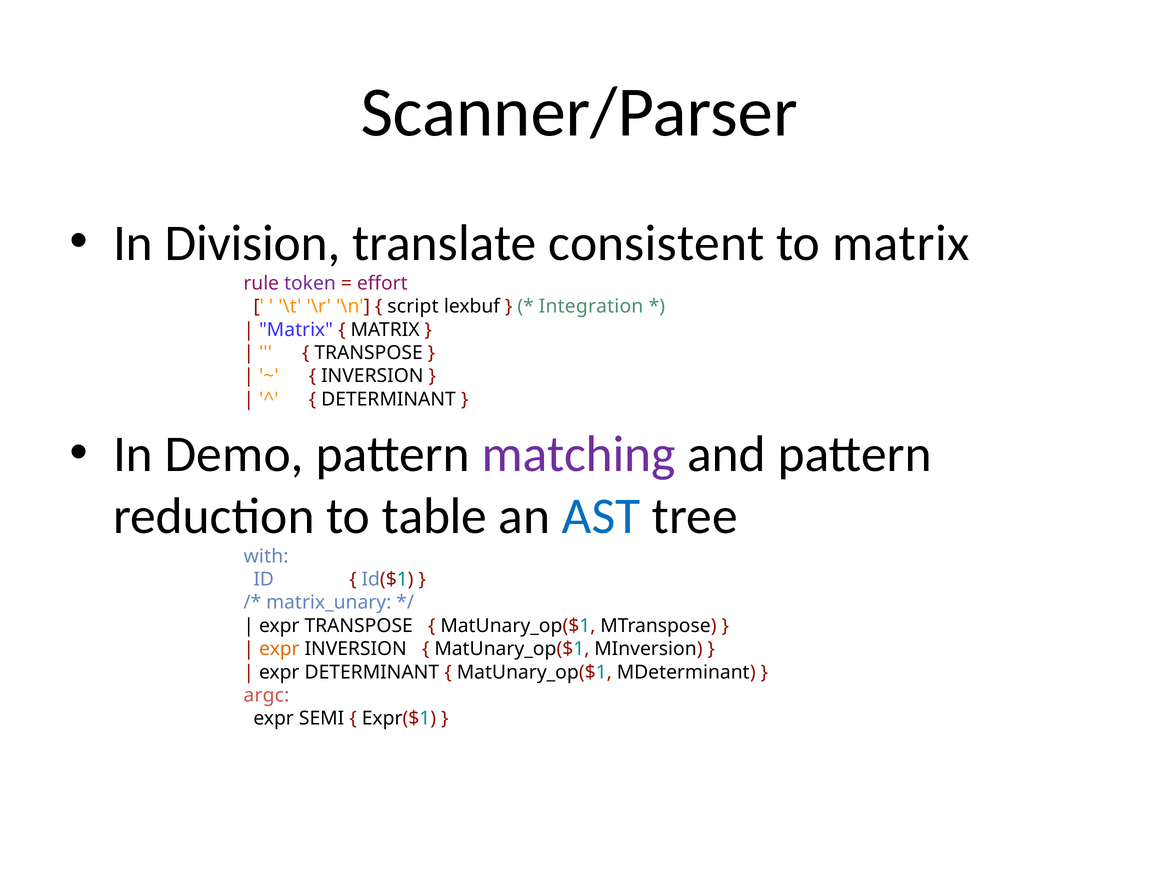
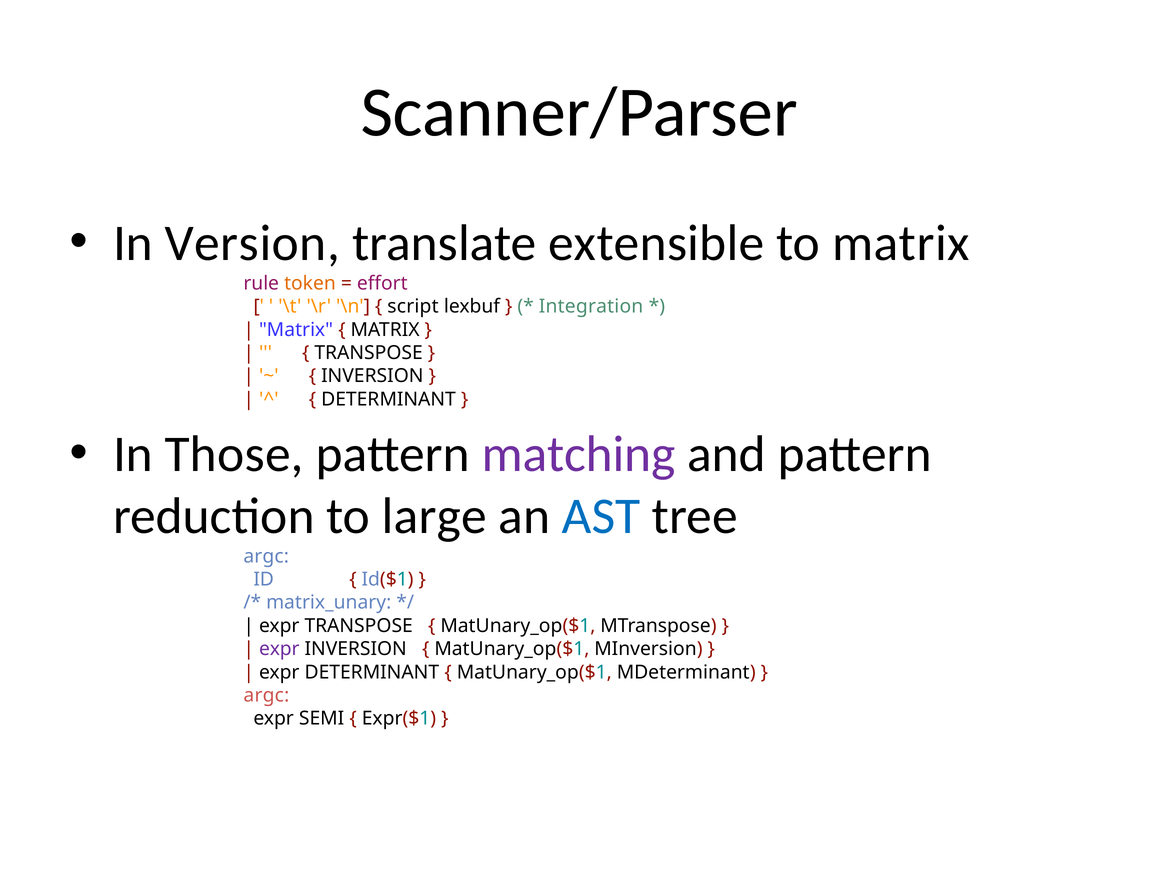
Division: Division -> Version (252, 243)
consistent: consistent -> extensible (656, 243)
token colour: purple -> orange (310, 283)
Demo: Demo -> Those (234, 454)
table: table -> large (434, 516)
with: with -> argc (266, 556)
expr colour: orange -> purple (279, 649)
